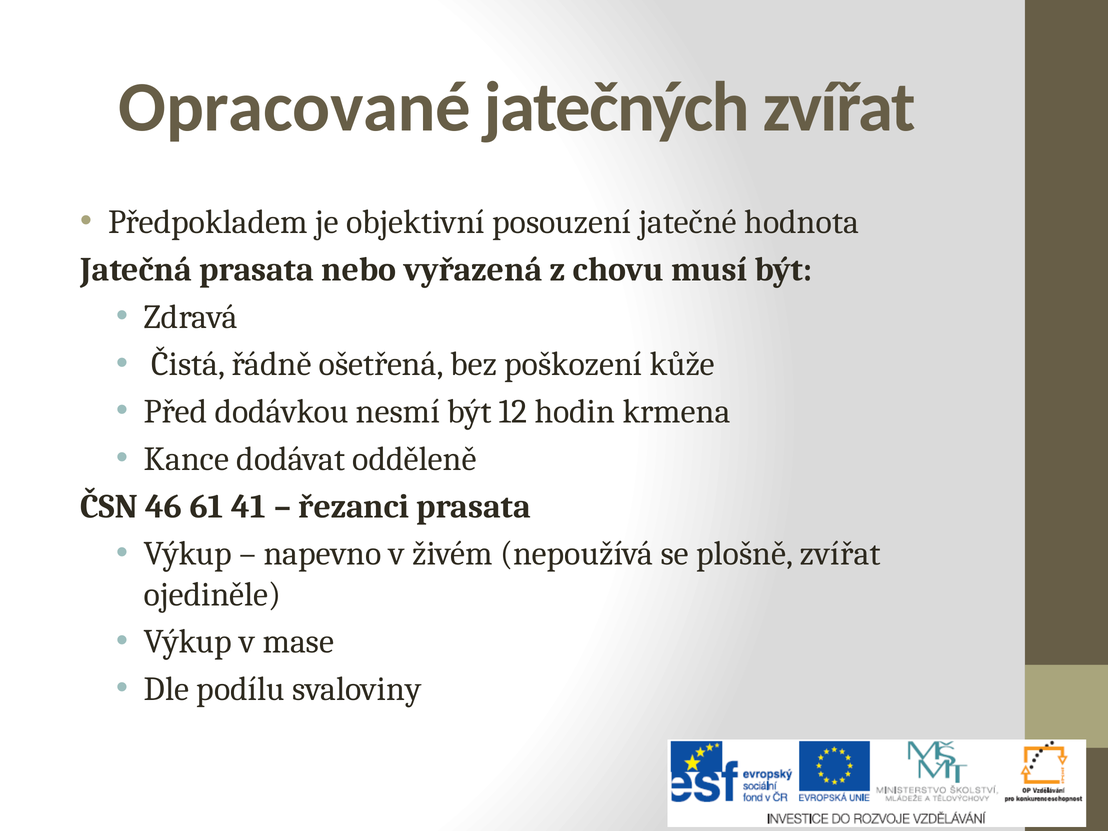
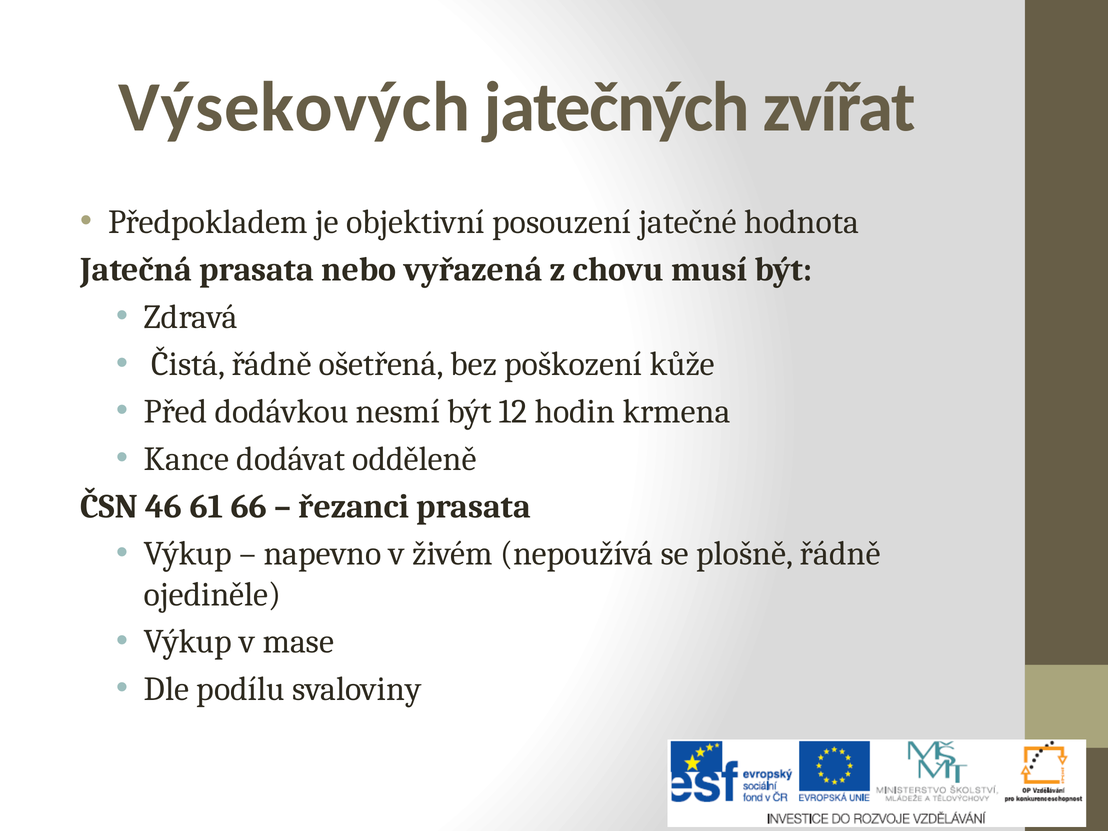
Opracované: Opracované -> Výsekových (294, 107)
41: 41 -> 66 (249, 506)
plošně zvířat: zvířat -> řádně (840, 554)
